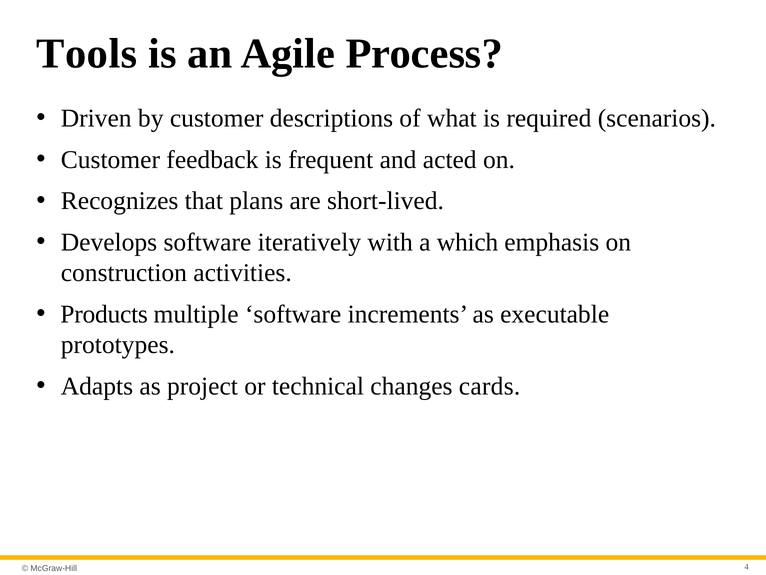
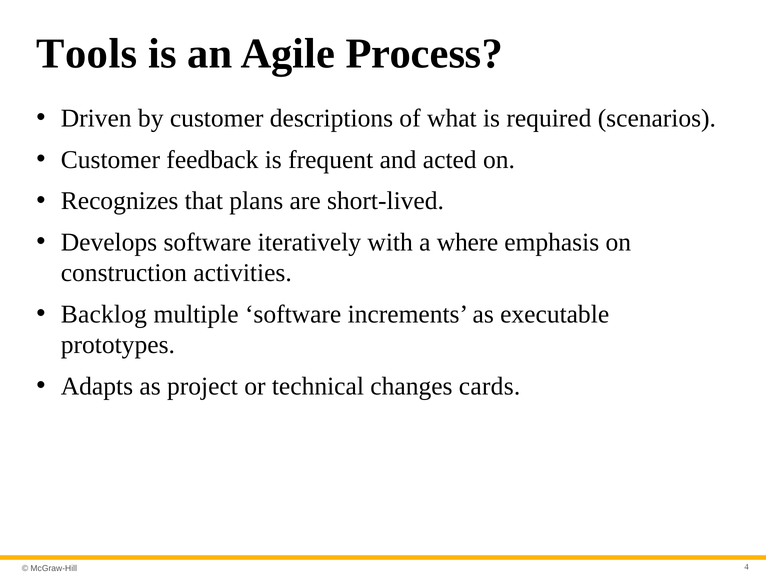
which: which -> where (468, 242)
Products: Products -> Backlog (104, 314)
